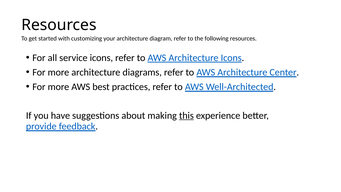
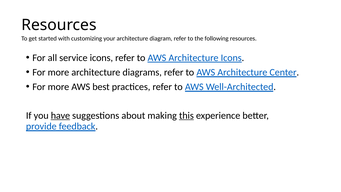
have underline: none -> present (60, 115)
